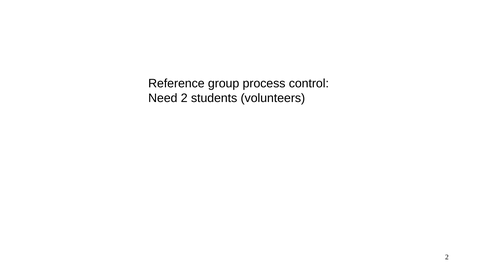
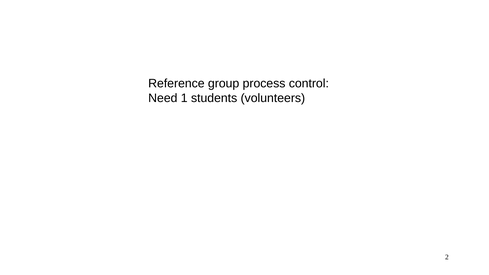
Need 2: 2 -> 1 (184, 98)
